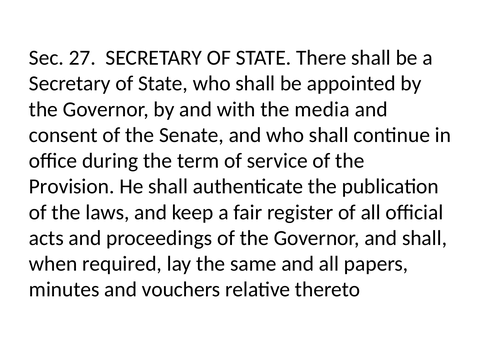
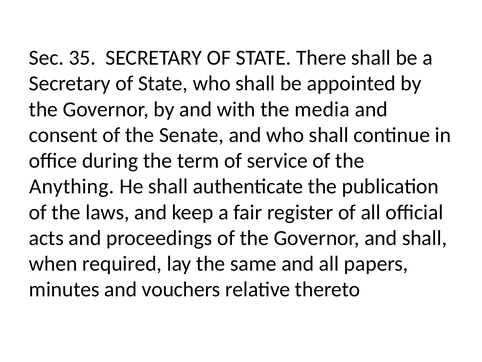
27: 27 -> 35 (82, 58)
Provision: Provision -> Anything (72, 186)
